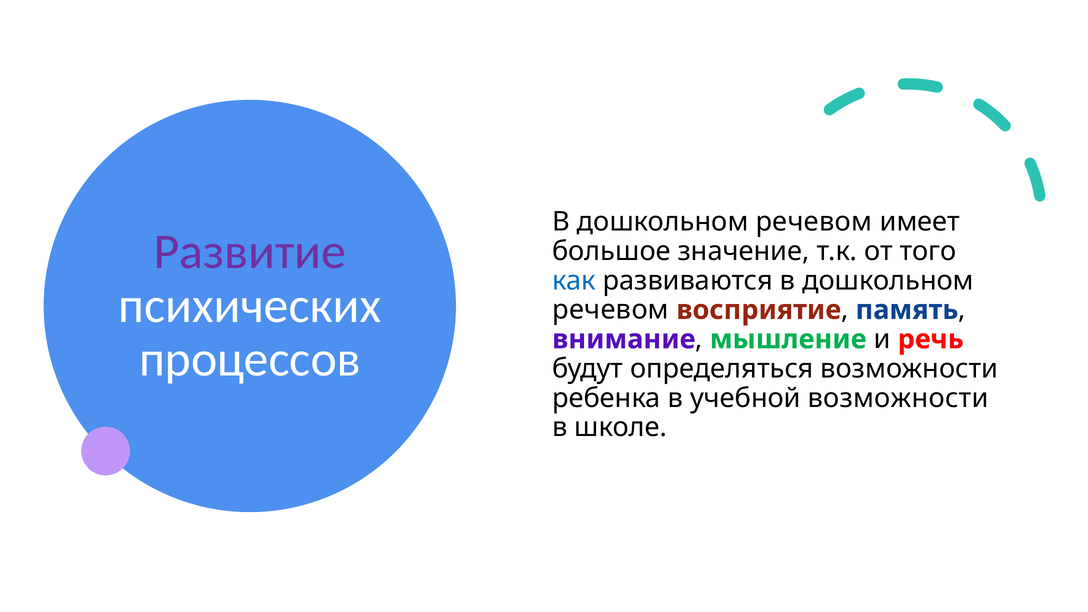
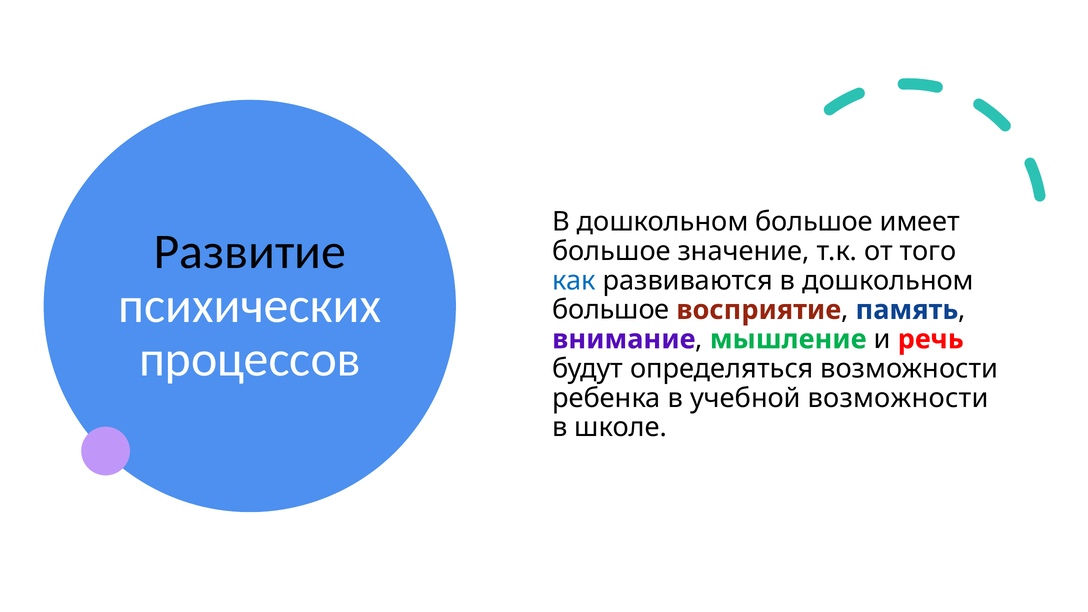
речевом: речевом -> большое (814, 222)
Развитие colour: purple -> black (250, 252)
речевом: речевом -> большое (611, 310)
